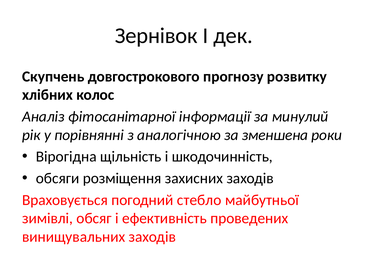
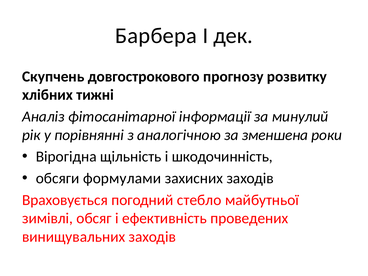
Зернівок: Зернівок -> Барбера (156, 36)
колос: колос -> тижні (95, 95)
розміщення: розміщення -> формулами (122, 178)
